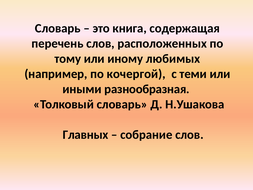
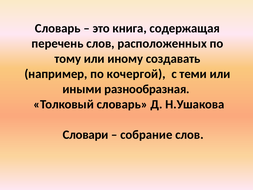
любимых: любимых -> создавать (173, 59)
Главных: Главных -> Словари (86, 135)
